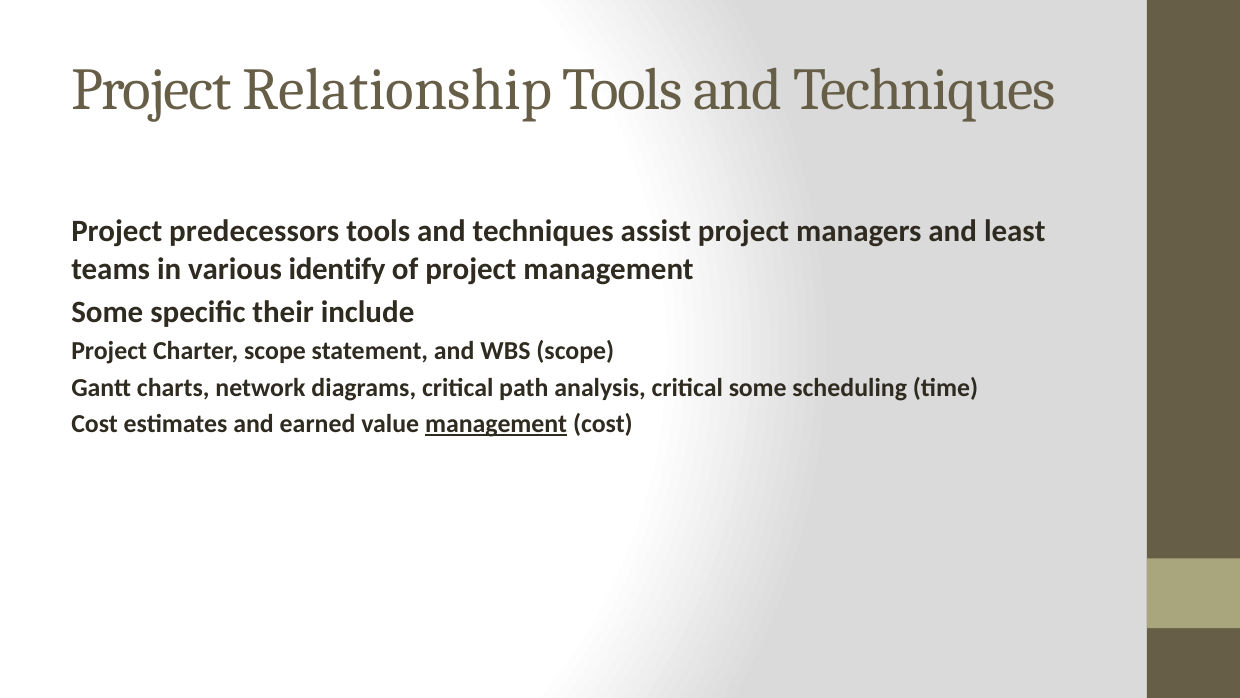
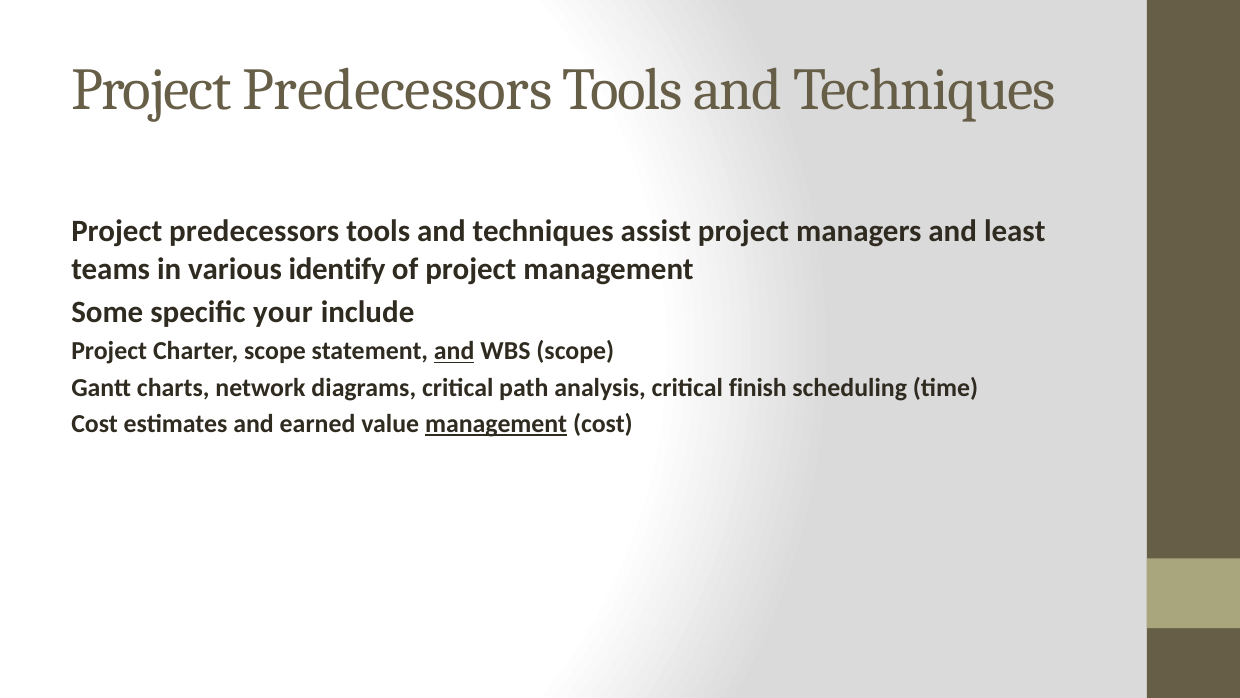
Relationship: Relationship -> Predecessors (397, 90)
their: their -> your (283, 312)
and underline: none -> present (454, 351)
critical some: some -> finish (758, 387)
